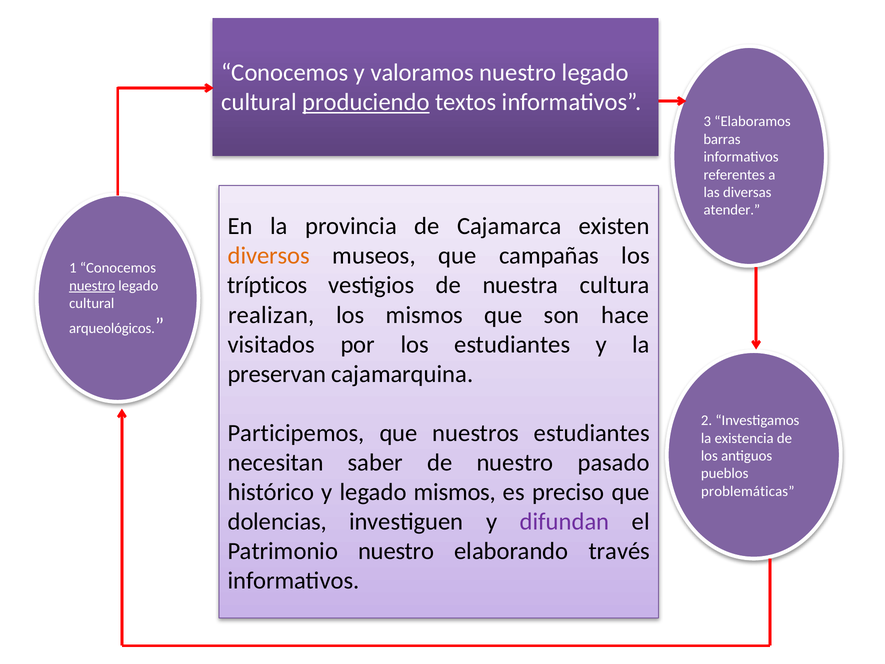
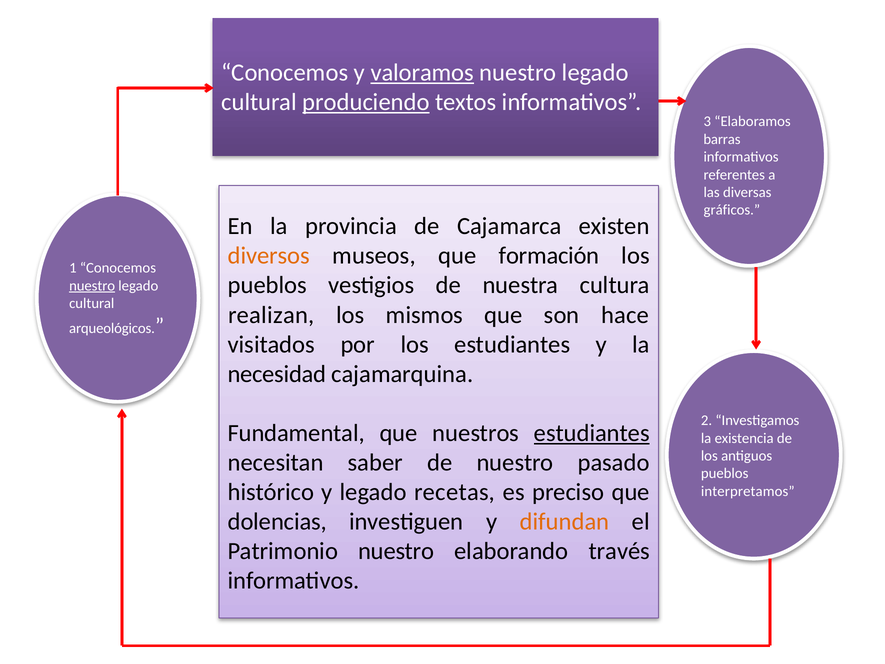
valoramos underline: none -> present (422, 73)
atender: atender -> gráficos (732, 210)
campañas: campañas -> formación (549, 256)
trípticos: trípticos -> pueblos (267, 285)
preservan: preservan -> necesidad (277, 374)
Participemos: Participemos -> Fundamental (296, 433)
estudiantes underline: none -> present (592, 433)
legado mismos: mismos -> recetas (455, 492)
problemáticas: problemáticas -> interpretamos (748, 491)
difundan colour: purple -> orange (564, 521)
